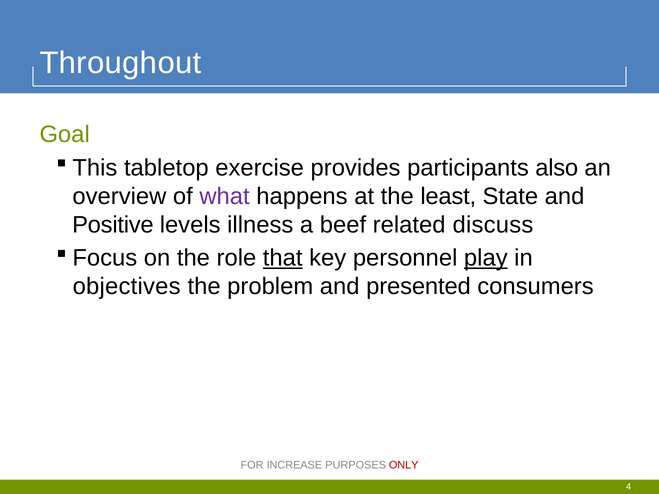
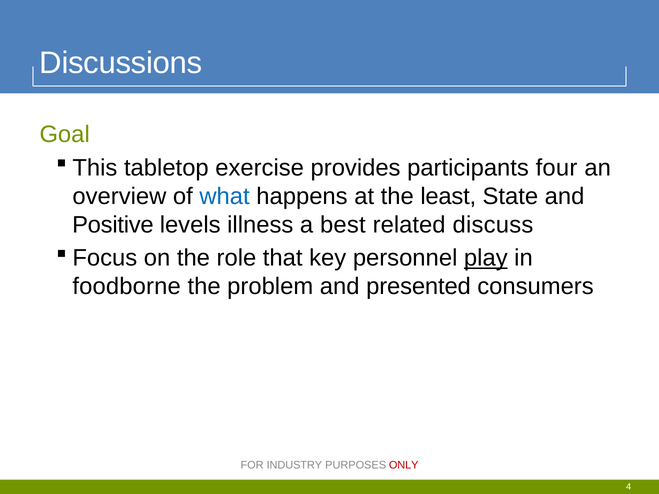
Throughout: Throughout -> Discussions (121, 63)
also: also -> four (557, 168)
what colour: purple -> blue (225, 196)
beef: beef -> best (343, 225)
that underline: present -> none (283, 258)
objectives: objectives -> foodborne (127, 287)
INCREASE: INCREASE -> INDUSTRY (294, 465)
